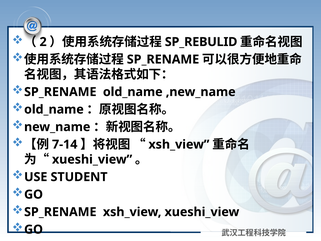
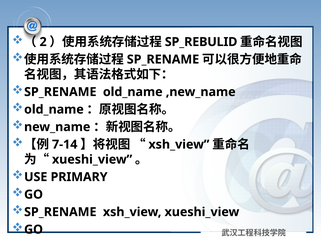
STUDENT: STUDENT -> PRIMARY (79, 177)
